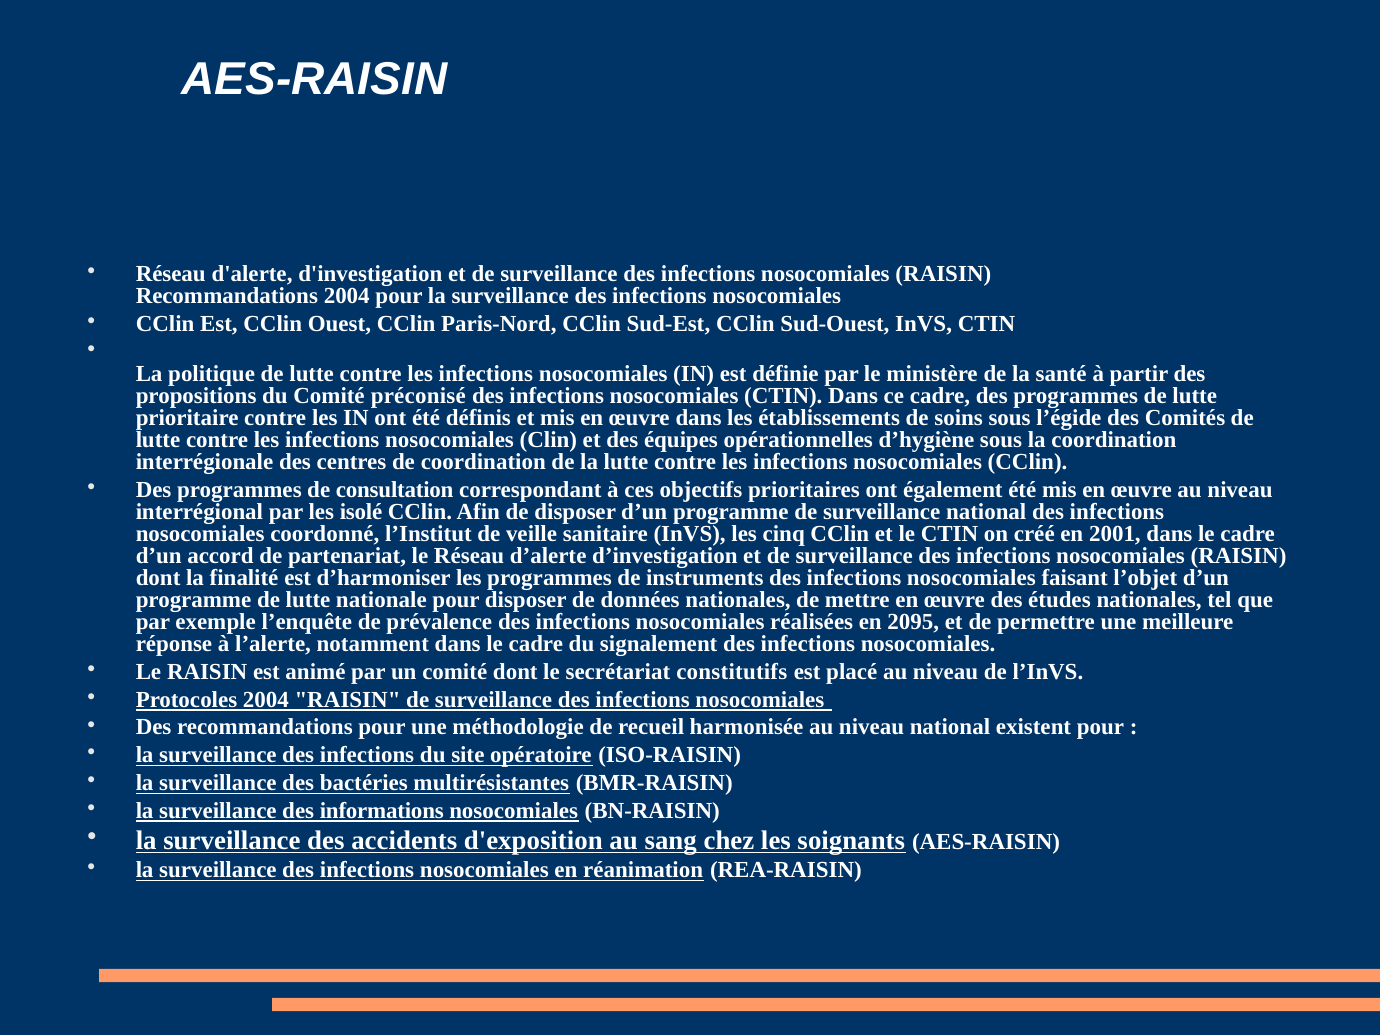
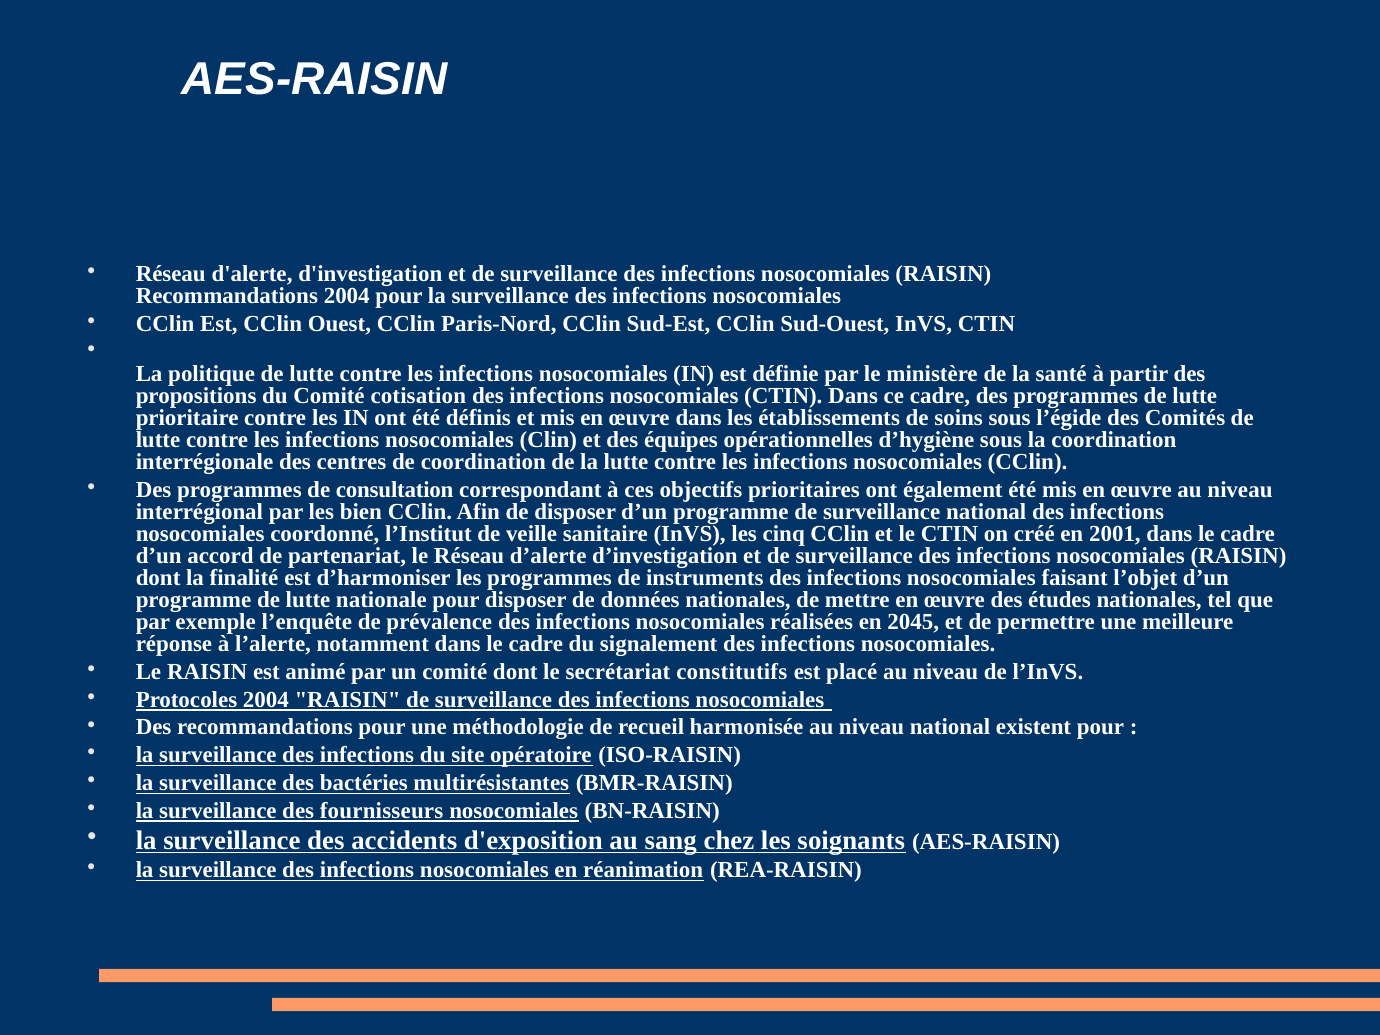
préconisé: préconisé -> cotisation (418, 396)
isolé: isolé -> bien (361, 512)
2095: 2095 -> 2045 (913, 622)
informations: informations -> fournisseurs (382, 811)
